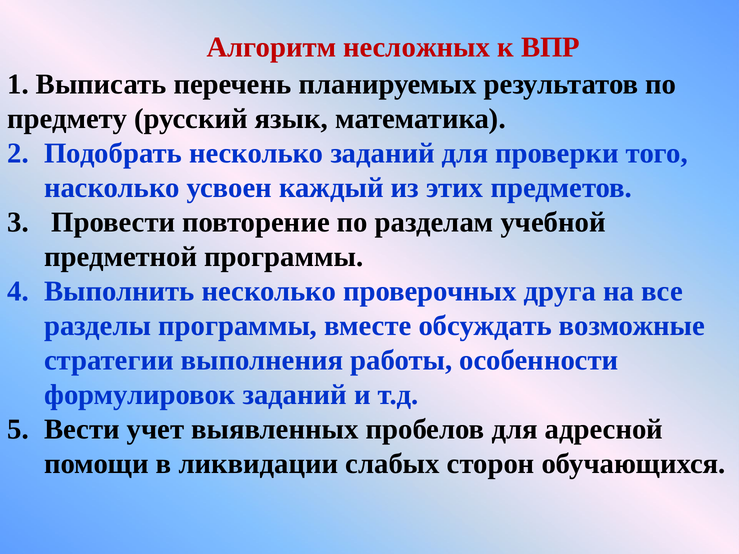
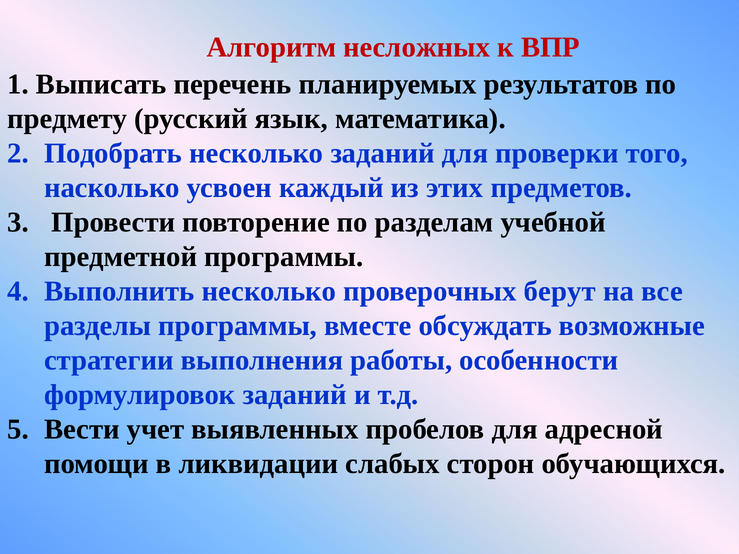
друга: друга -> берут (560, 291)
